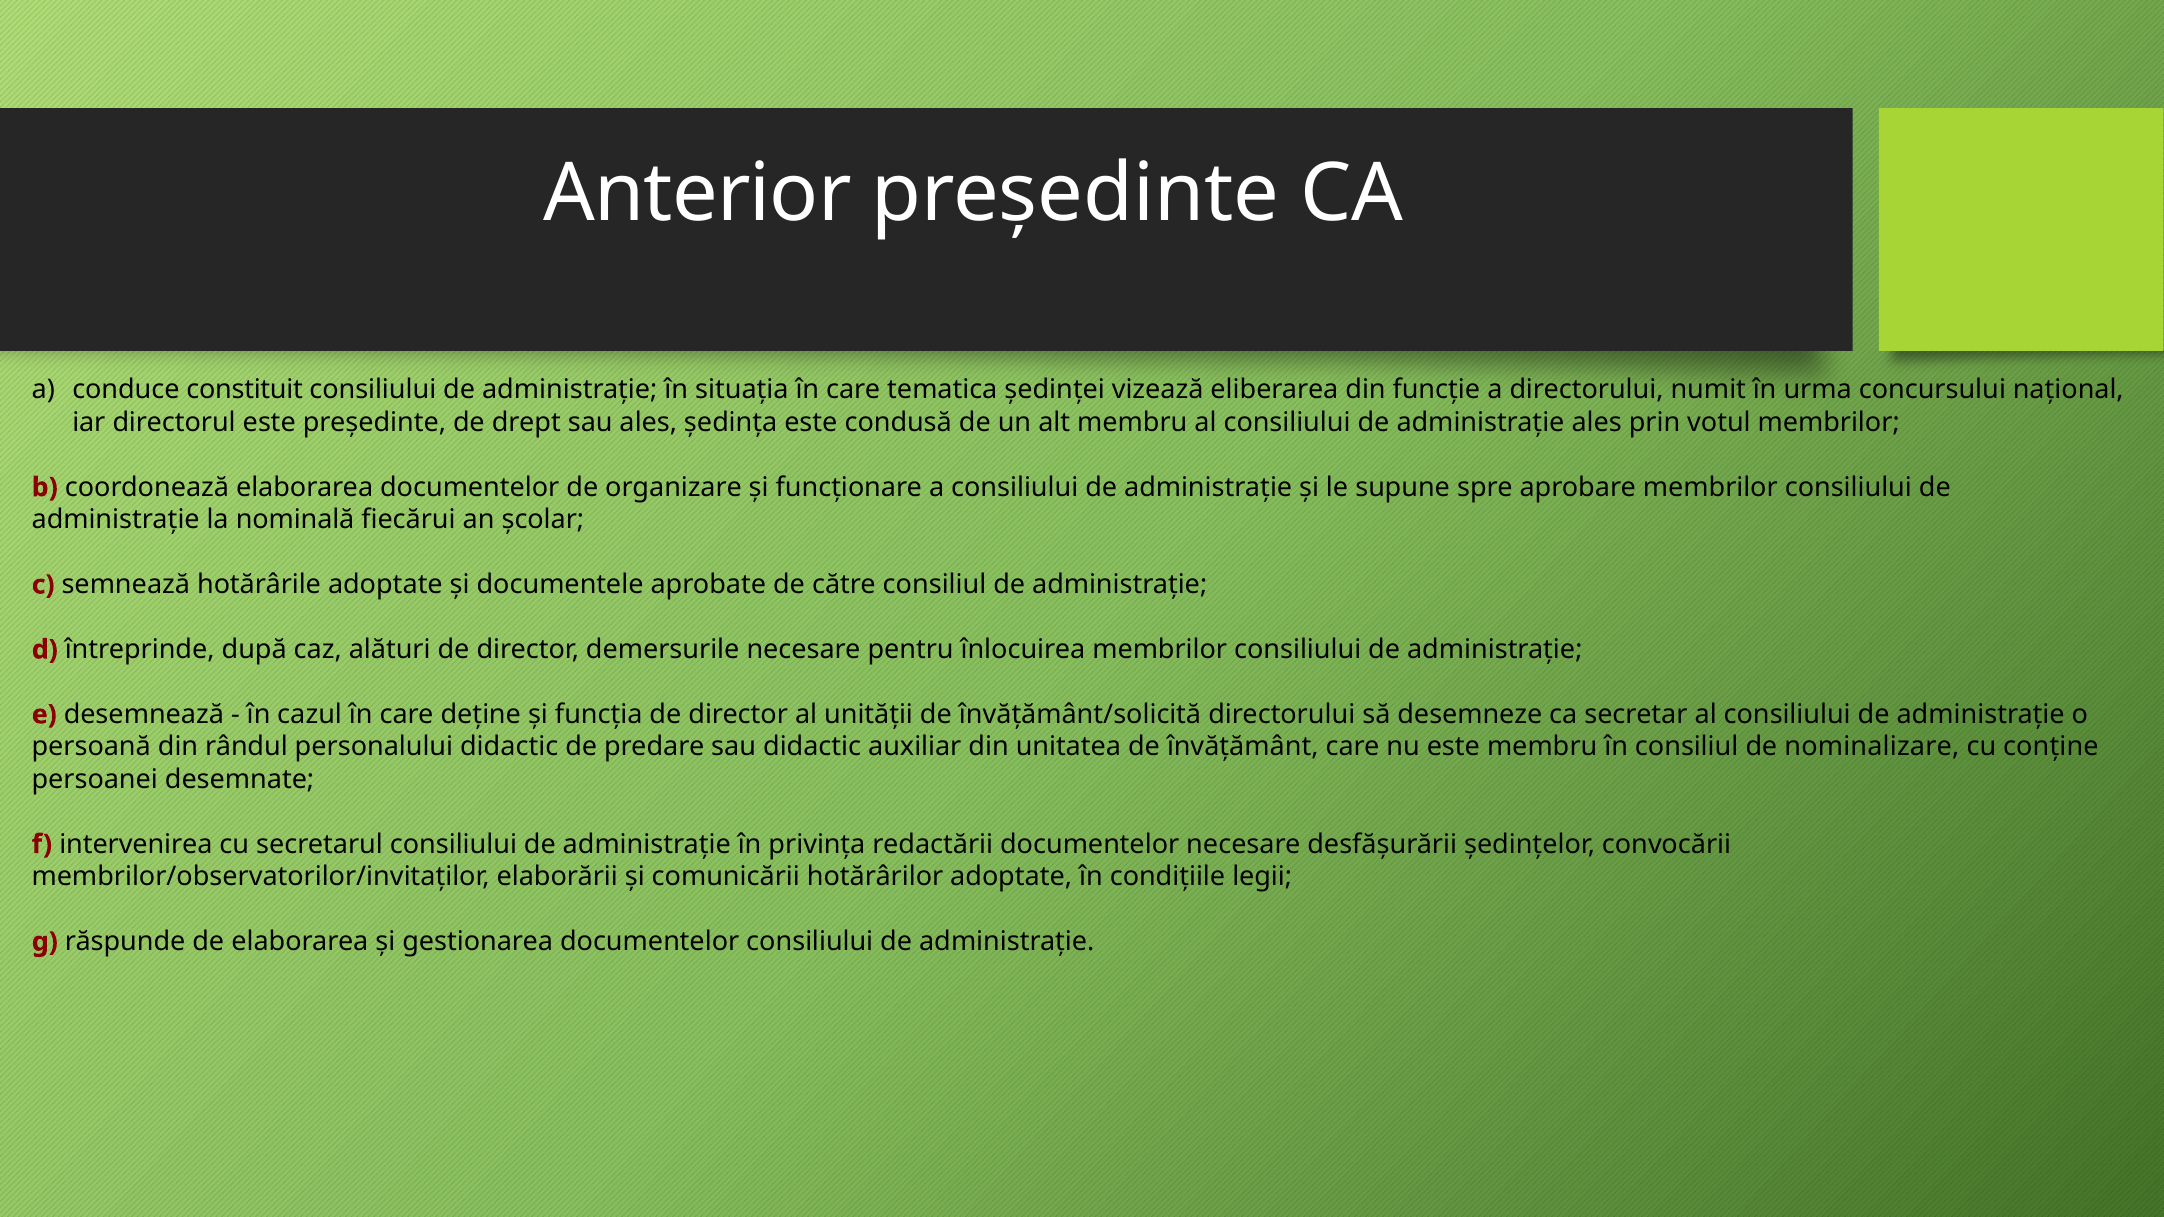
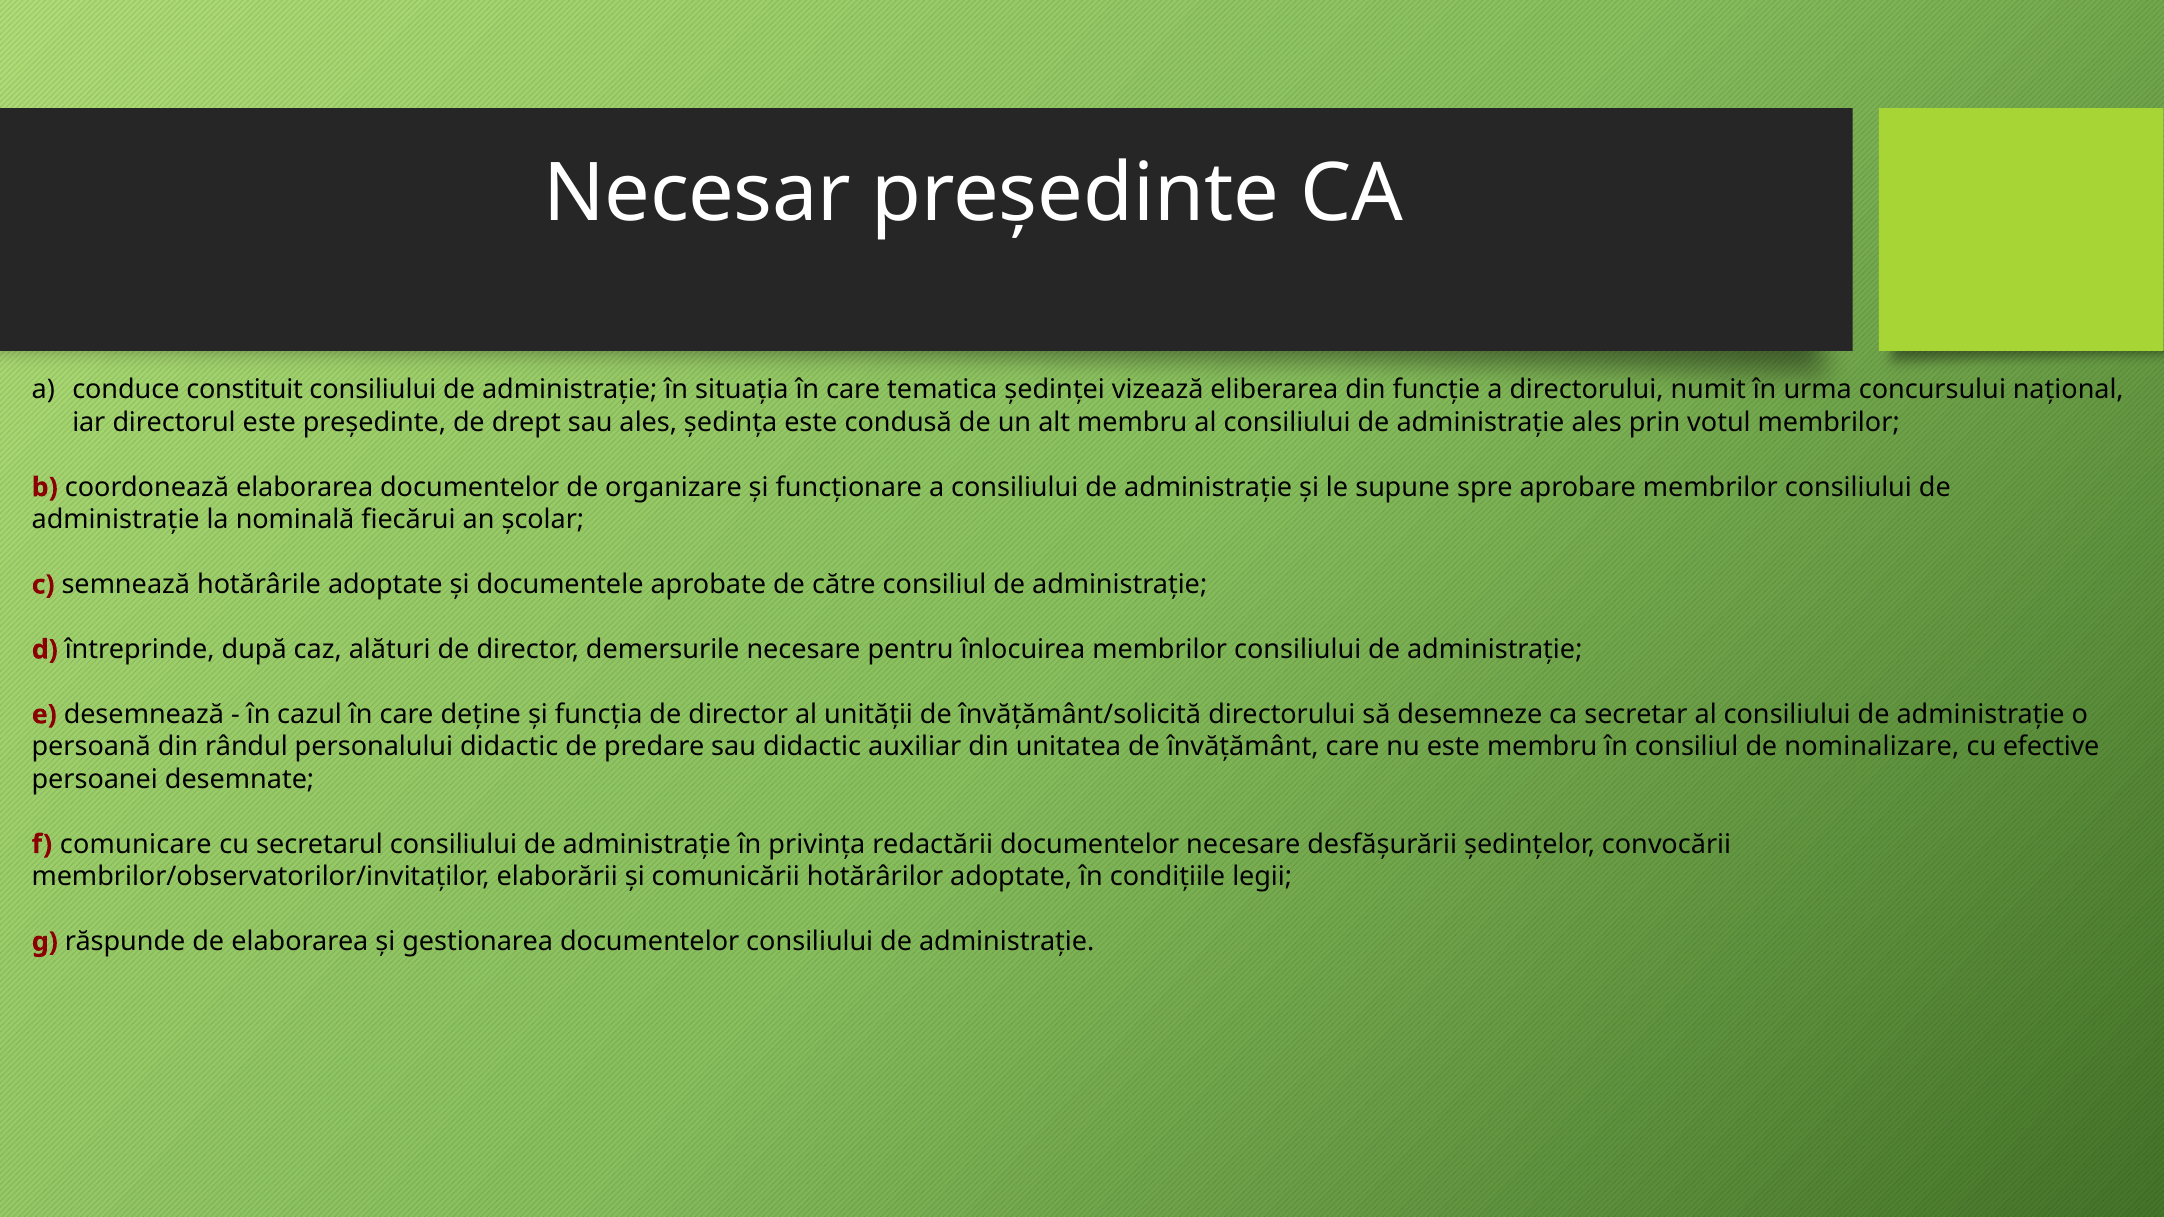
Anterior: Anterior -> Necesar (697, 194)
conține: conține -> efective (2051, 747)
intervenirea: intervenirea -> comunicare (136, 844)
